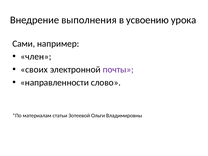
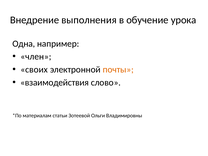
усвоению: усвоению -> обучение (147, 20)
Сами: Сами -> Одна (24, 44)
почты colour: purple -> orange (118, 70)
направленности: направленности -> взаимодействия (55, 83)
